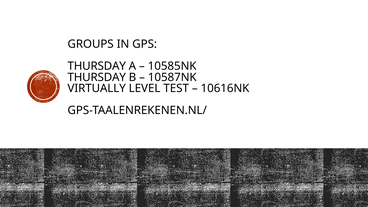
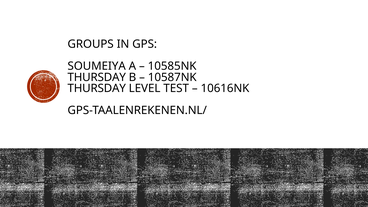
THURSDAY: THURSDAY -> SOUMEIYA (97, 66)
VIRTUALLY: VIRTUALLY -> THURSDAY (97, 88)
